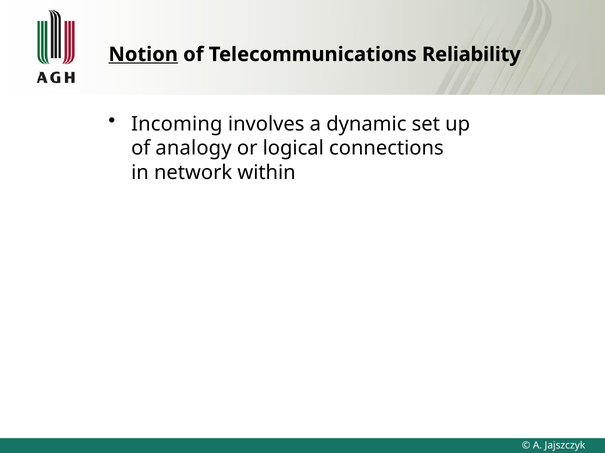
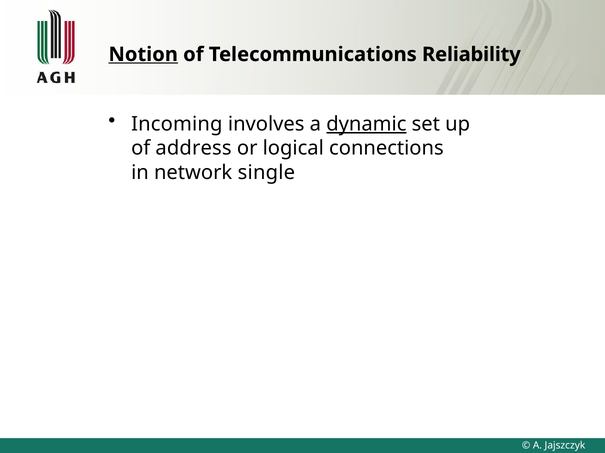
dynamic underline: none -> present (366, 124)
analogy: analogy -> address (194, 148)
within: within -> single (266, 173)
